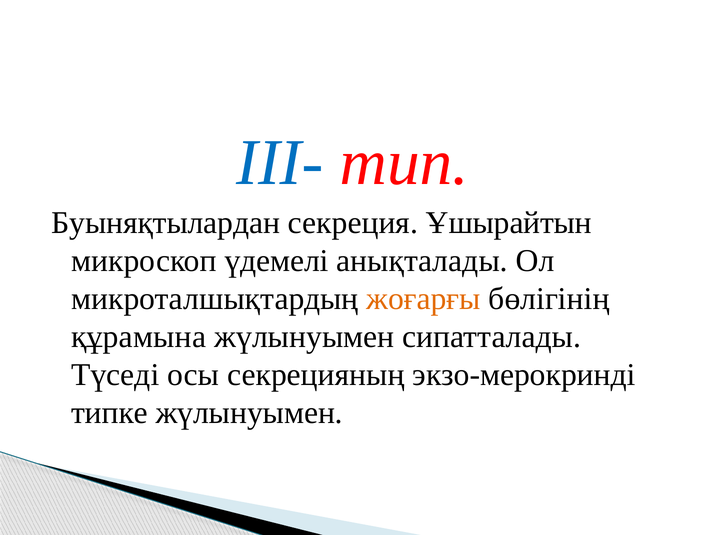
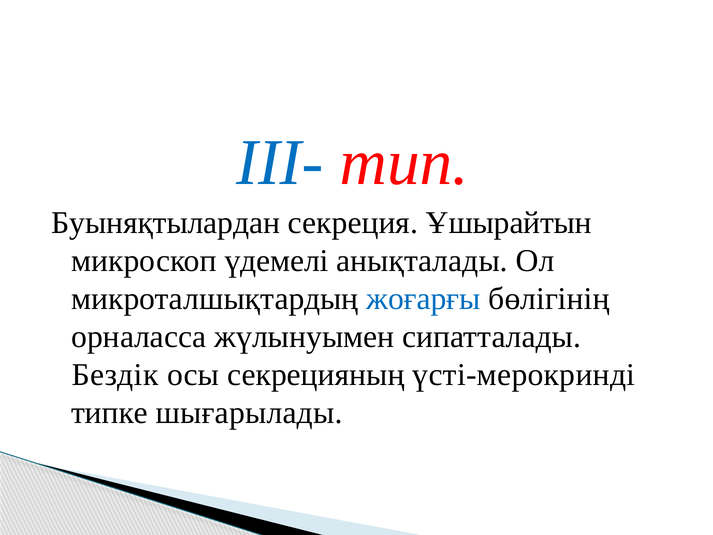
жоғарғы colour: orange -> blue (423, 299)
құрамына: құрамына -> орналасса (139, 337)
Түседі: Түседі -> Бездік (115, 375)
экзо-мерокринді: экзо-мерокринді -> үсті-мерокринді (524, 375)
типке жүлынуымен: жүлынуымен -> шығарылады (249, 413)
